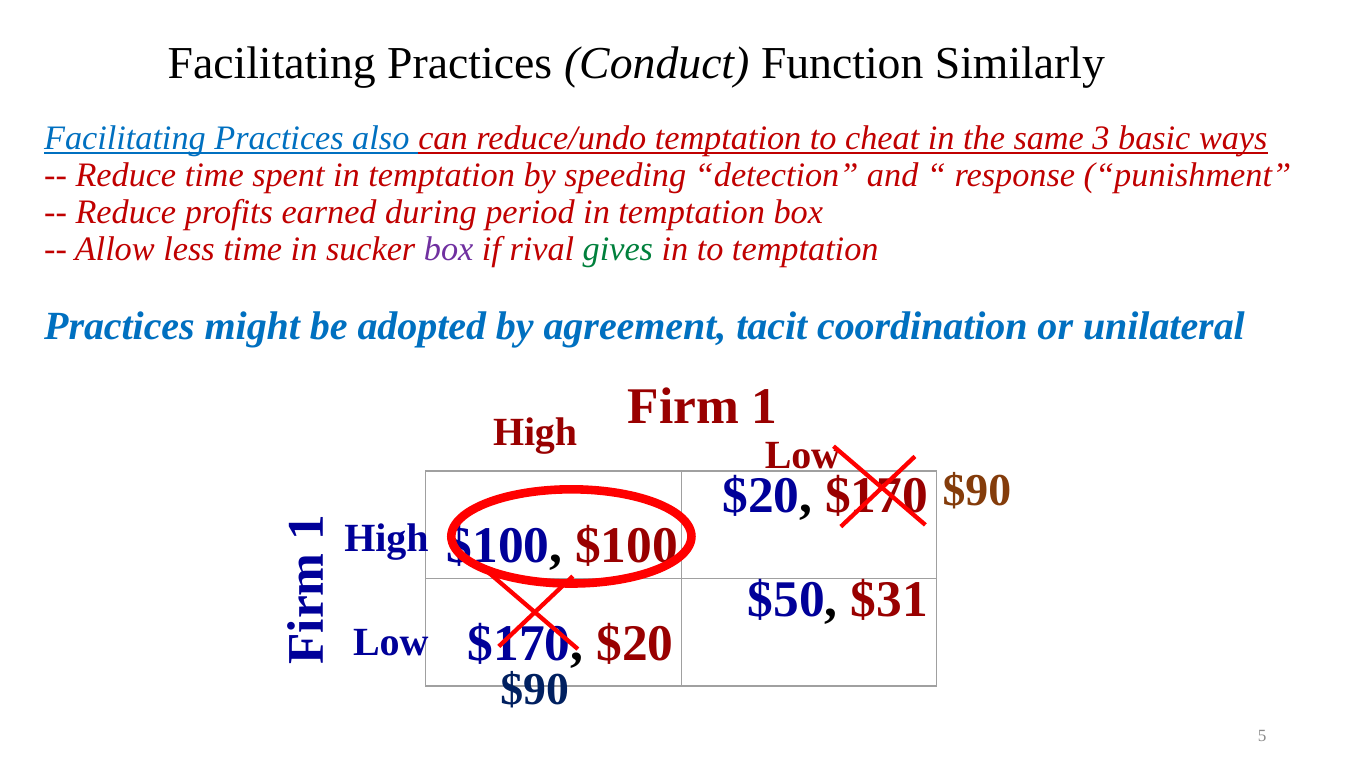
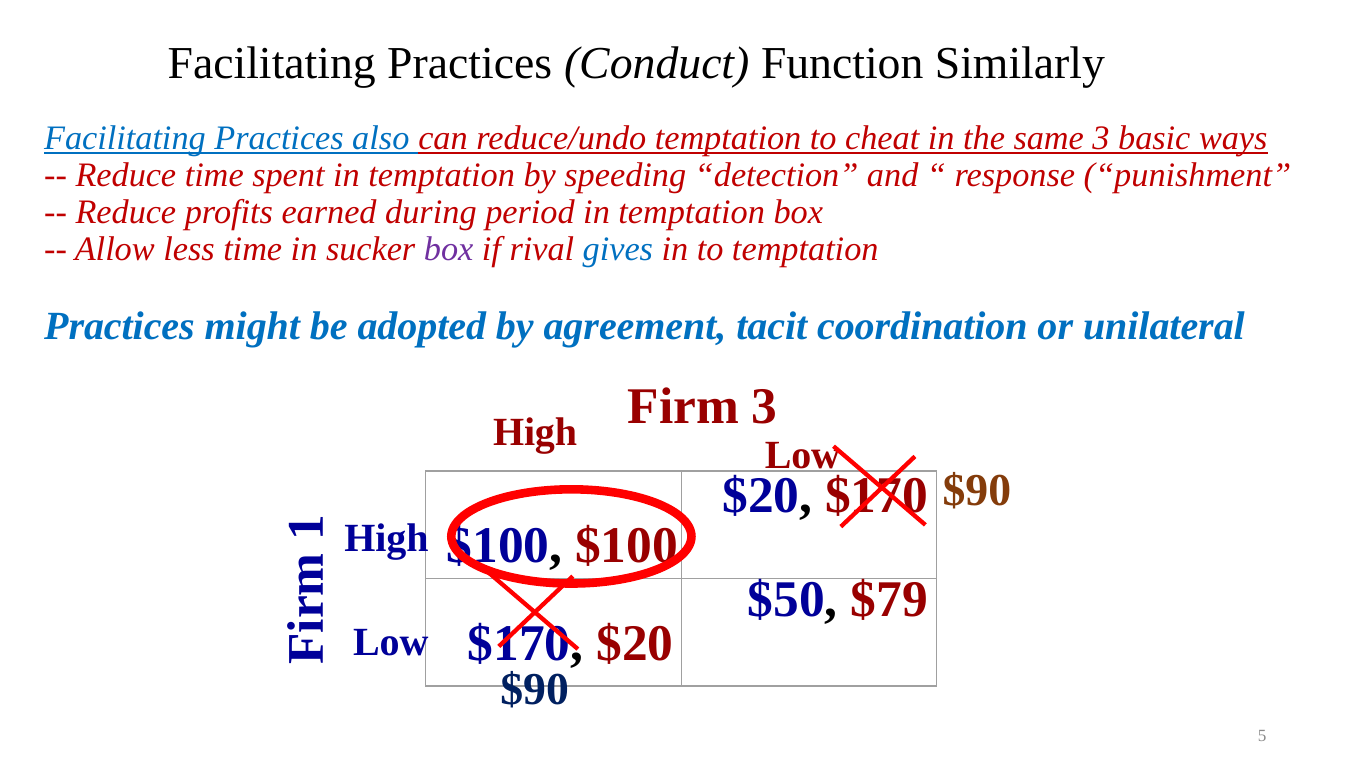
gives colour: green -> blue (618, 249)
Firm 1: 1 -> 3 (765, 407)
$31: $31 -> $79 (889, 600)
